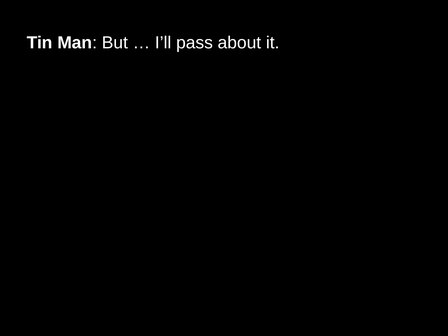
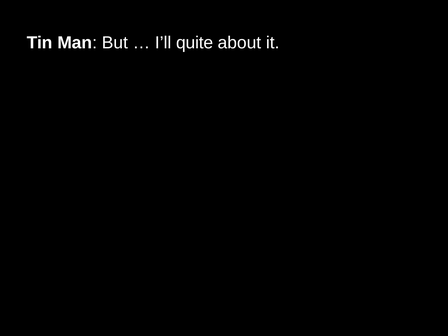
pass: pass -> quite (195, 43)
